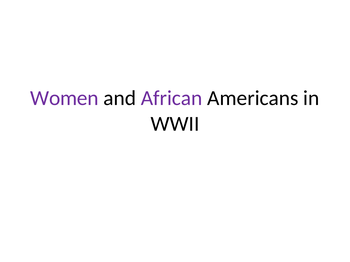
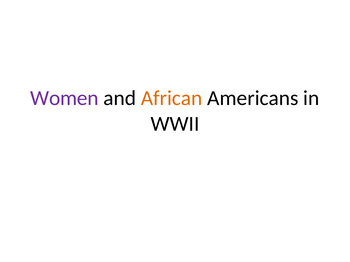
African colour: purple -> orange (172, 98)
